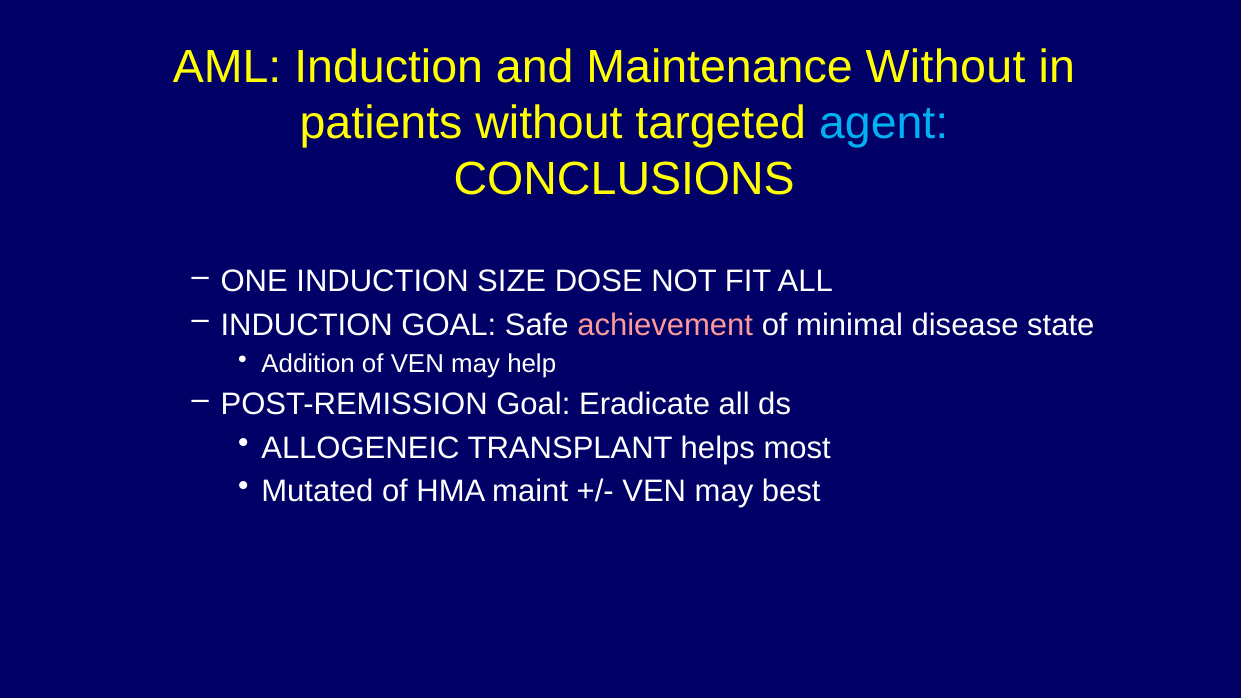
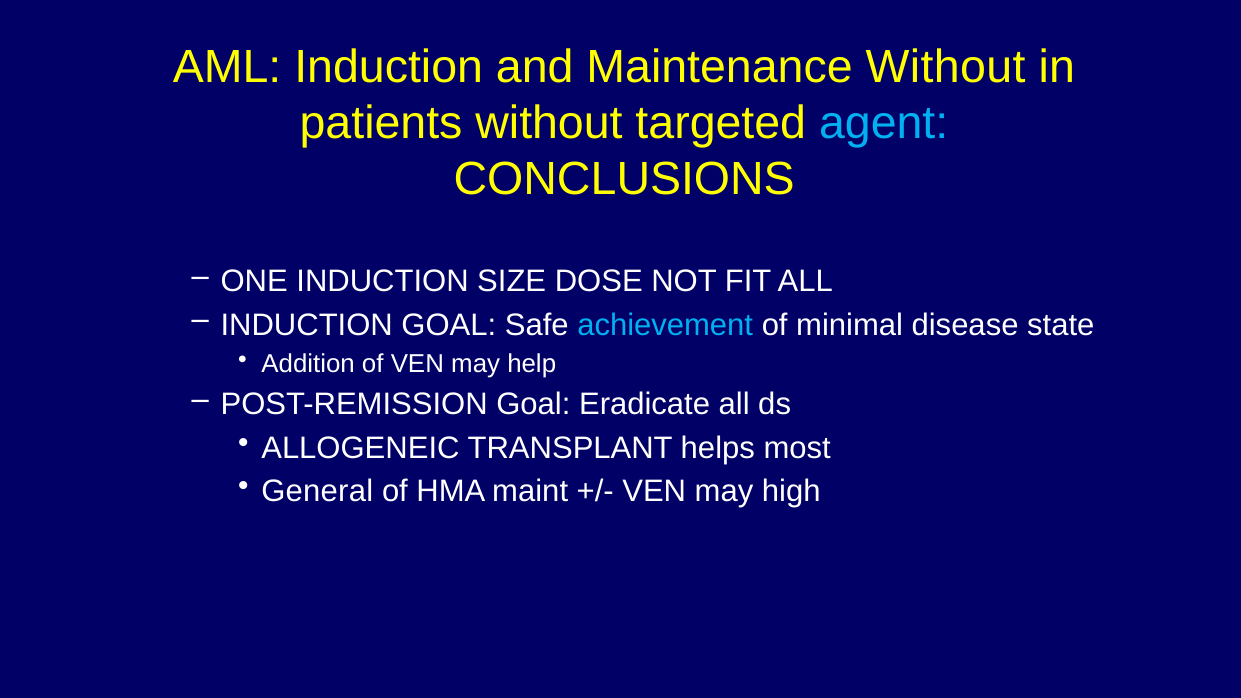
achievement colour: pink -> light blue (665, 325)
Mutated: Mutated -> General (317, 491)
best: best -> high (791, 491)
